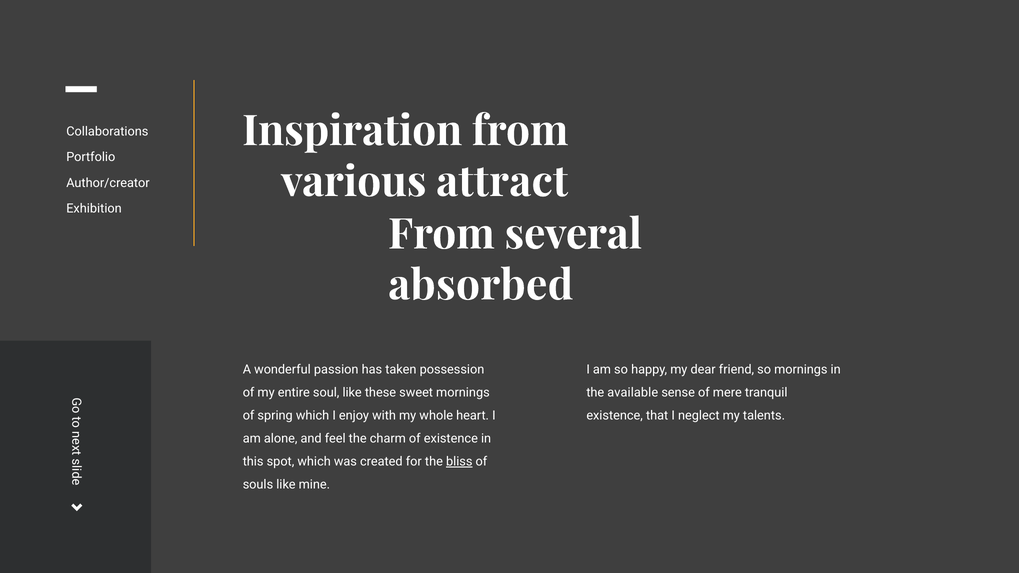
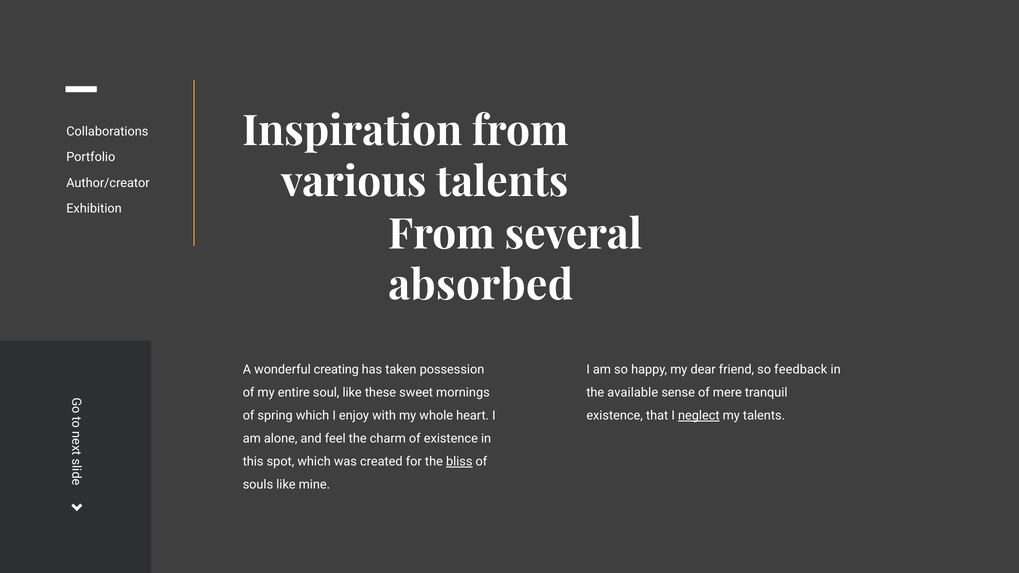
various attract: attract -> talents (502, 182)
passion: passion -> creating (336, 370)
so mornings: mornings -> feedback (801, 370)
neglect underline: none -> present (699, 416)
